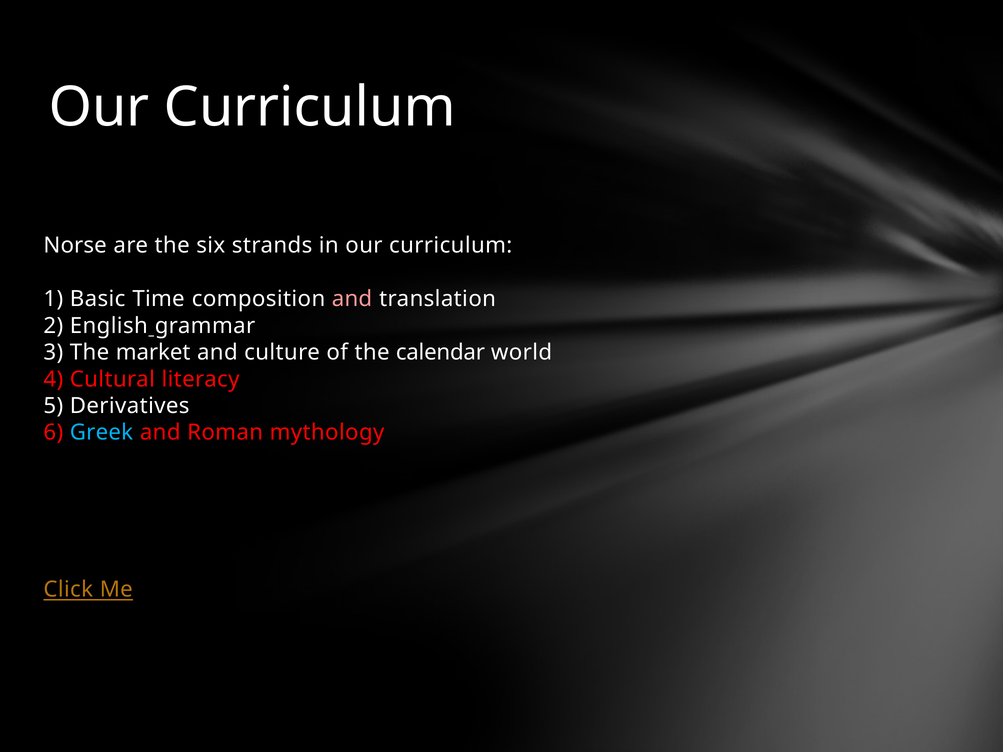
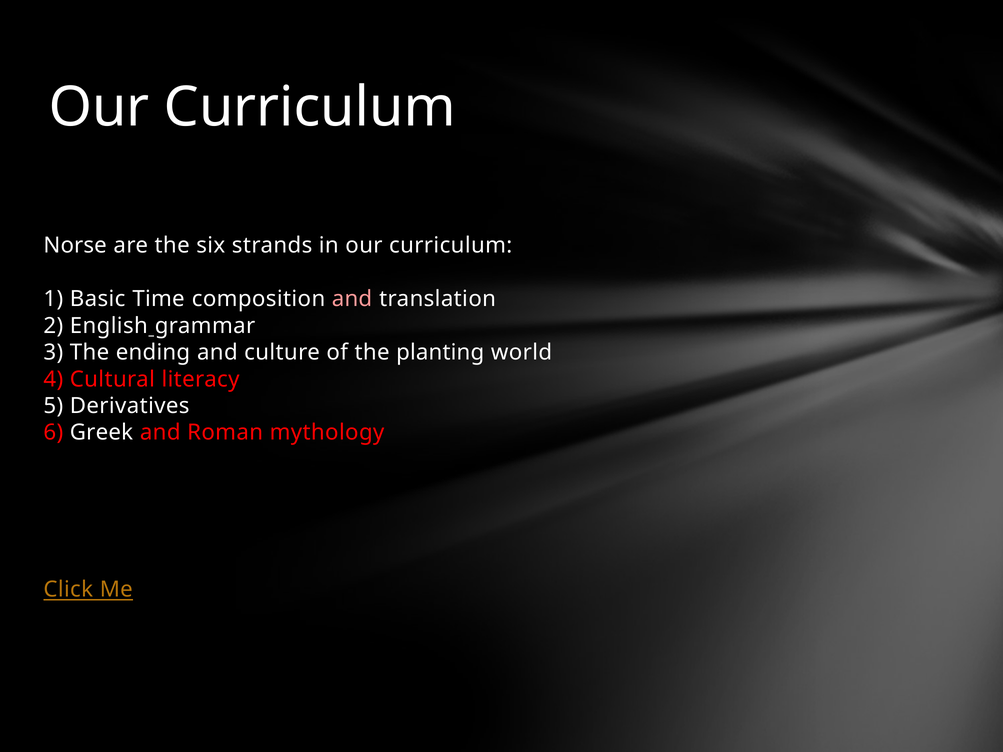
market: market -> ending (153, 353)
calendar: calendar -> planting (440, 353)
Greek colour: light blue -> white (101, 433)
